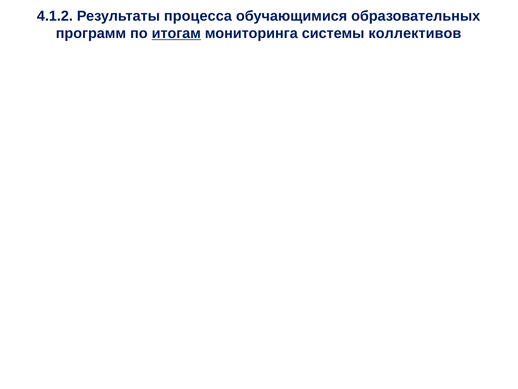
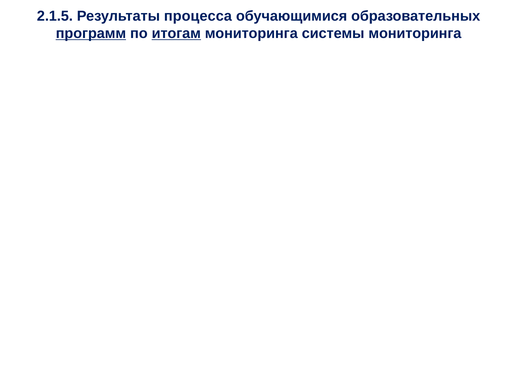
4.1.2: 4.1.2 -> 2.1.5 (55, 16)
программ underline: none -> present (91, 33)
системы коллективов: коллективов -> мониторинга (415, 33)
